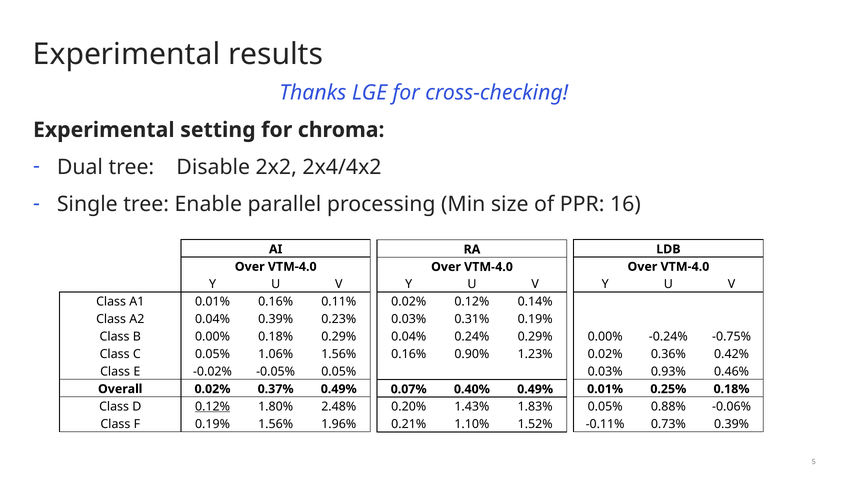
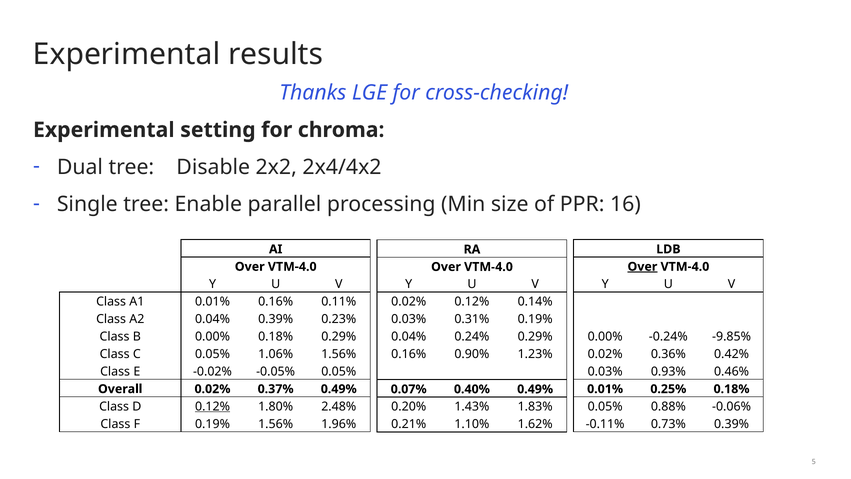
Over underline: none -> present (642, 267)
-0.75%: -0.75% -> -9.85% (732, 336)
1.52%: 1.52% -> 1.62% (535, 424)
